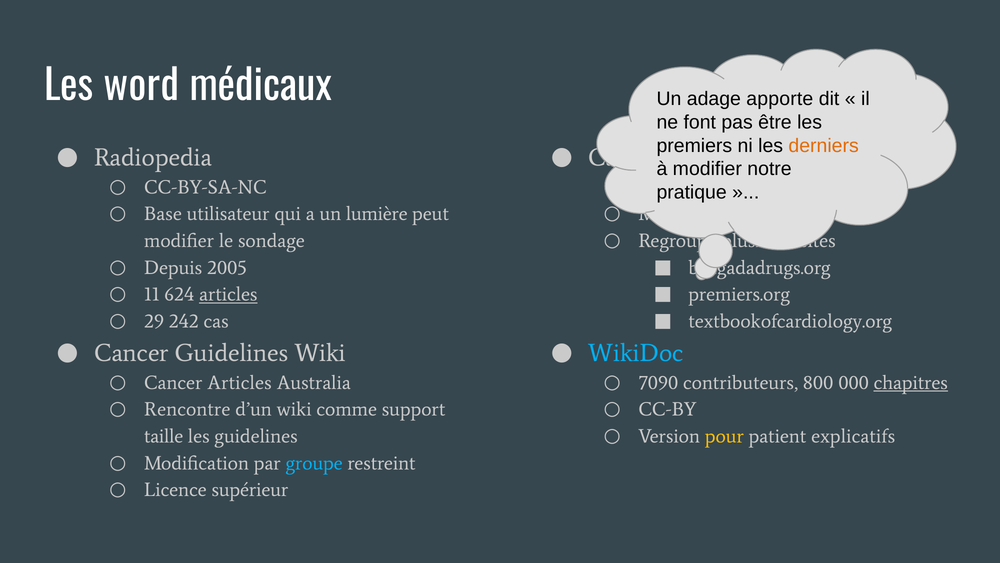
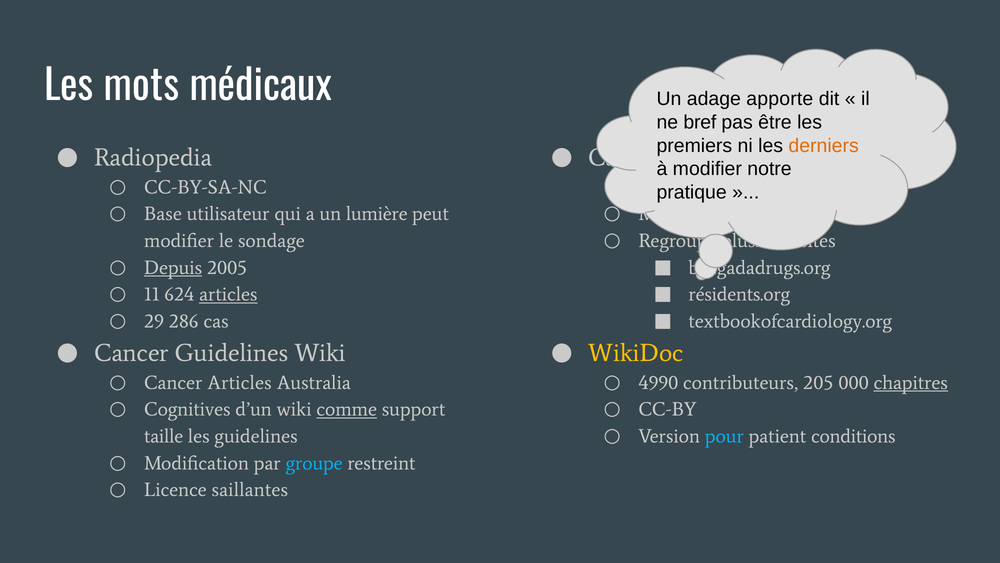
word: word -> mots (141, 87)
font: font -> bref (700, 122)
Depuis underline: none -> present (173, 267)
premiers.org: premiers.org -> résidents.org (739, 294)
242: 242 -> 286 (184, 321)
WikiDoc colour: light blue -> yellow (636, 353)
7090: 7090 -> 4990 (658, 382)
800: 800 -> 205 (818, 382)
Rencontre: Rencontre -> Cognitives (187, 409)
comme underline: none -> present (347, 409)
pour colour: yellow -> light blue (724, 436)
explicatifs: explicatifs -> conditions (853, 436)
supérieur: supérieur -> saillantes (250, 490)
